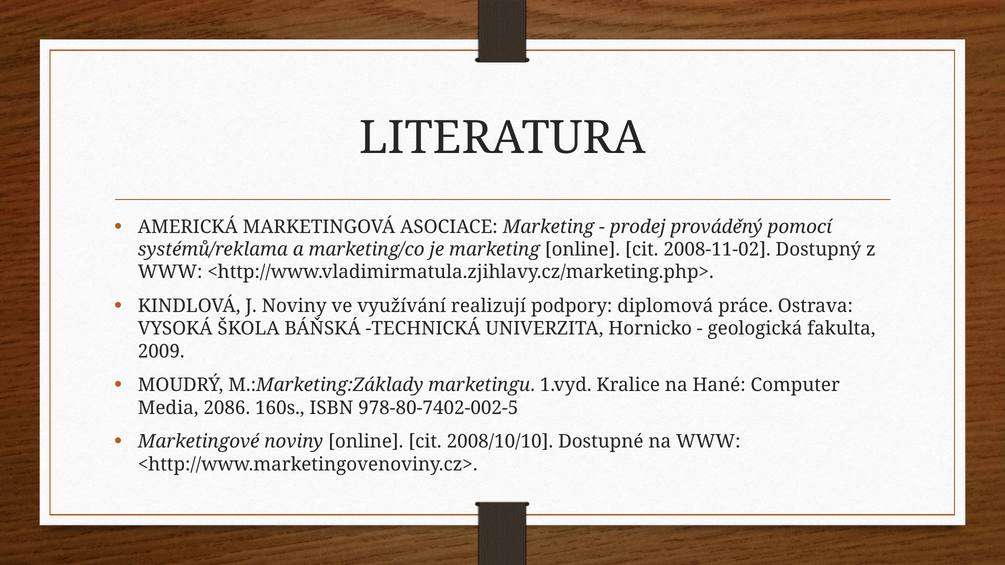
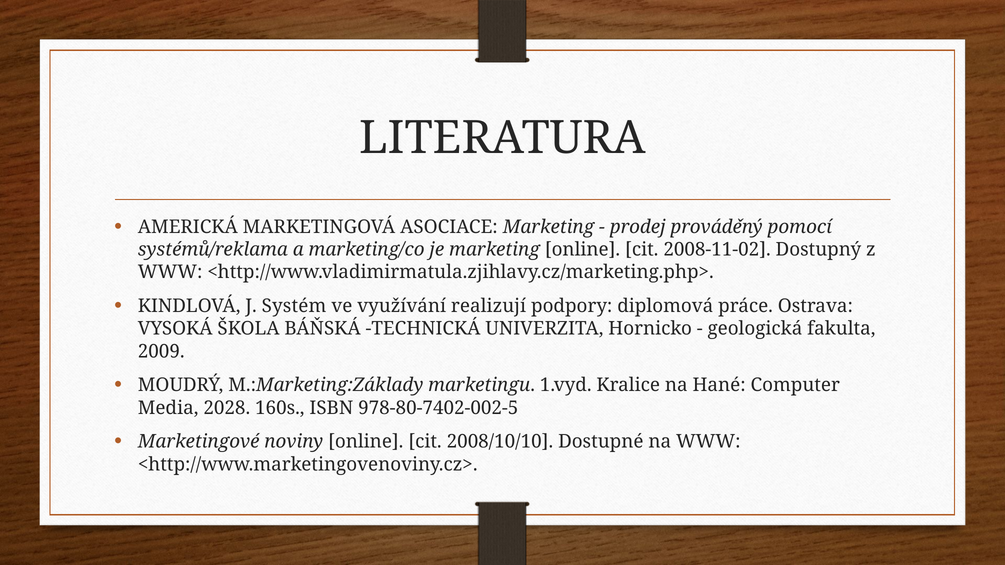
J Noviny: Noviny -> Systém (294, 306)
2086: 2086 -> 2028 (227, 408)
